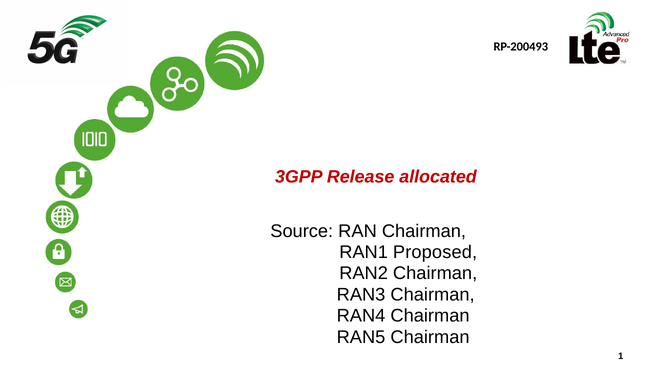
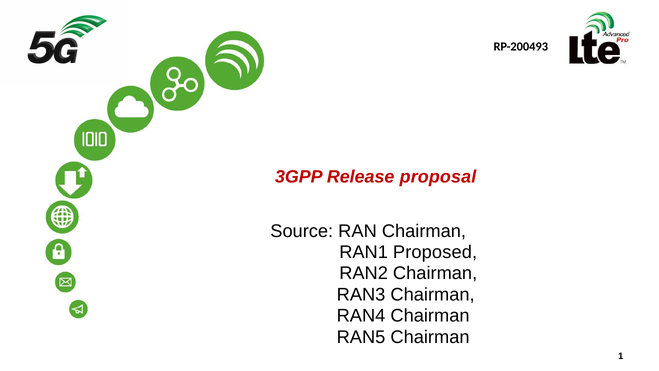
allocated: allocated -> proposal (438, 177)
